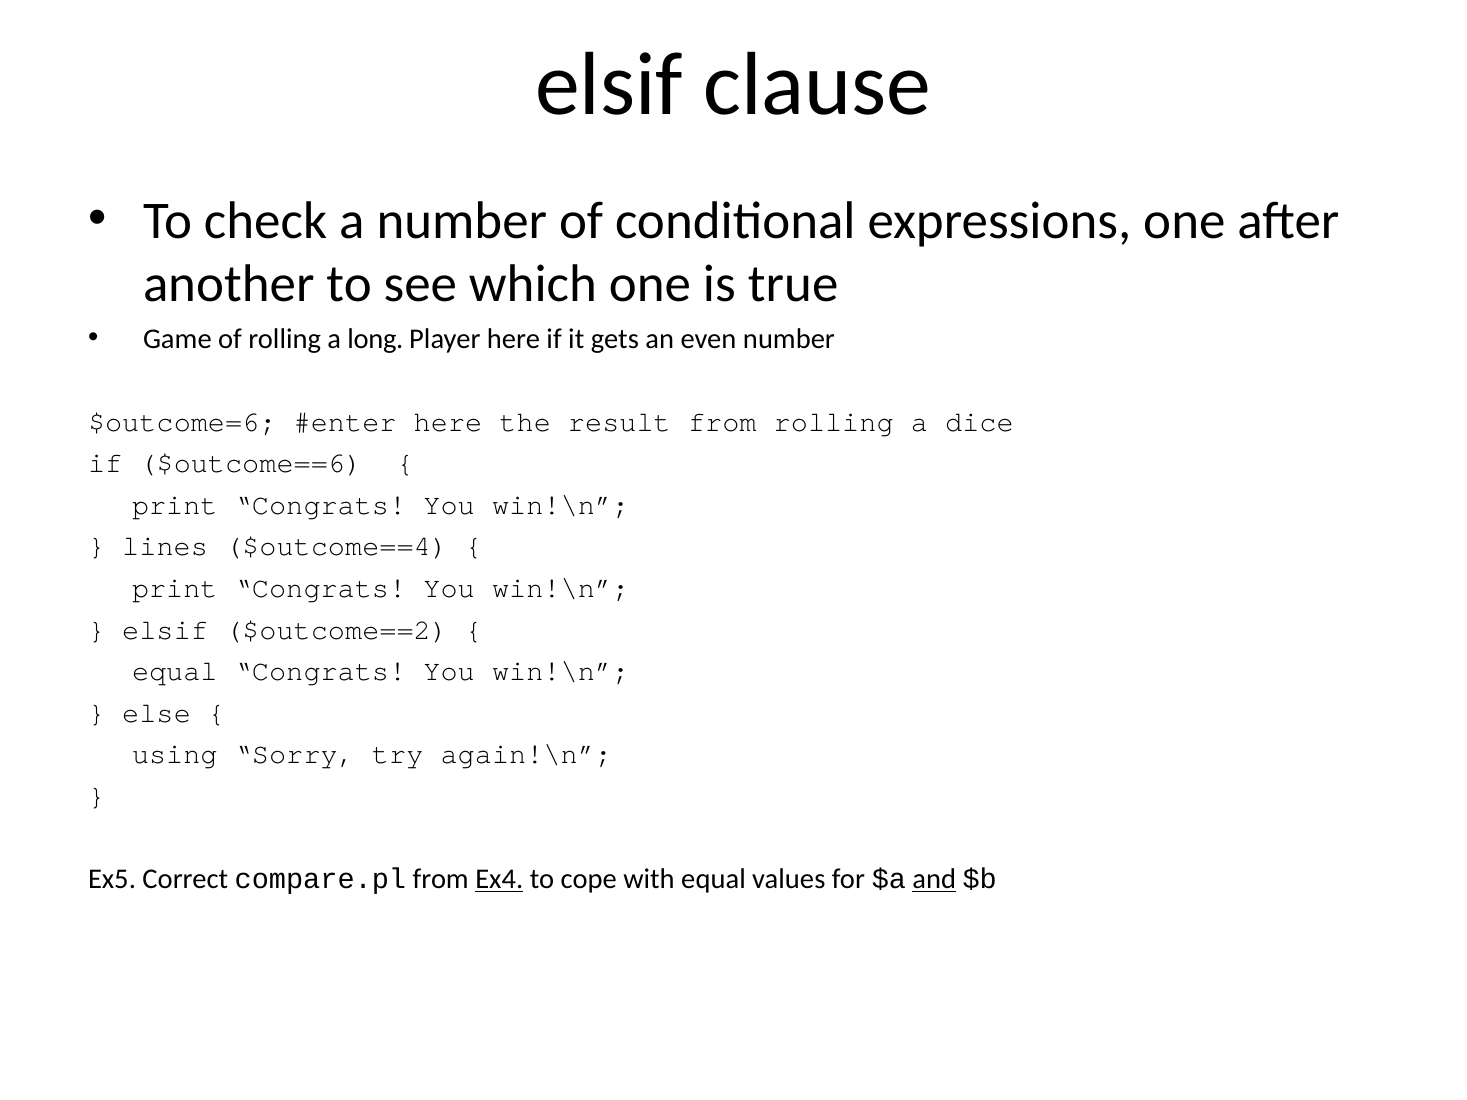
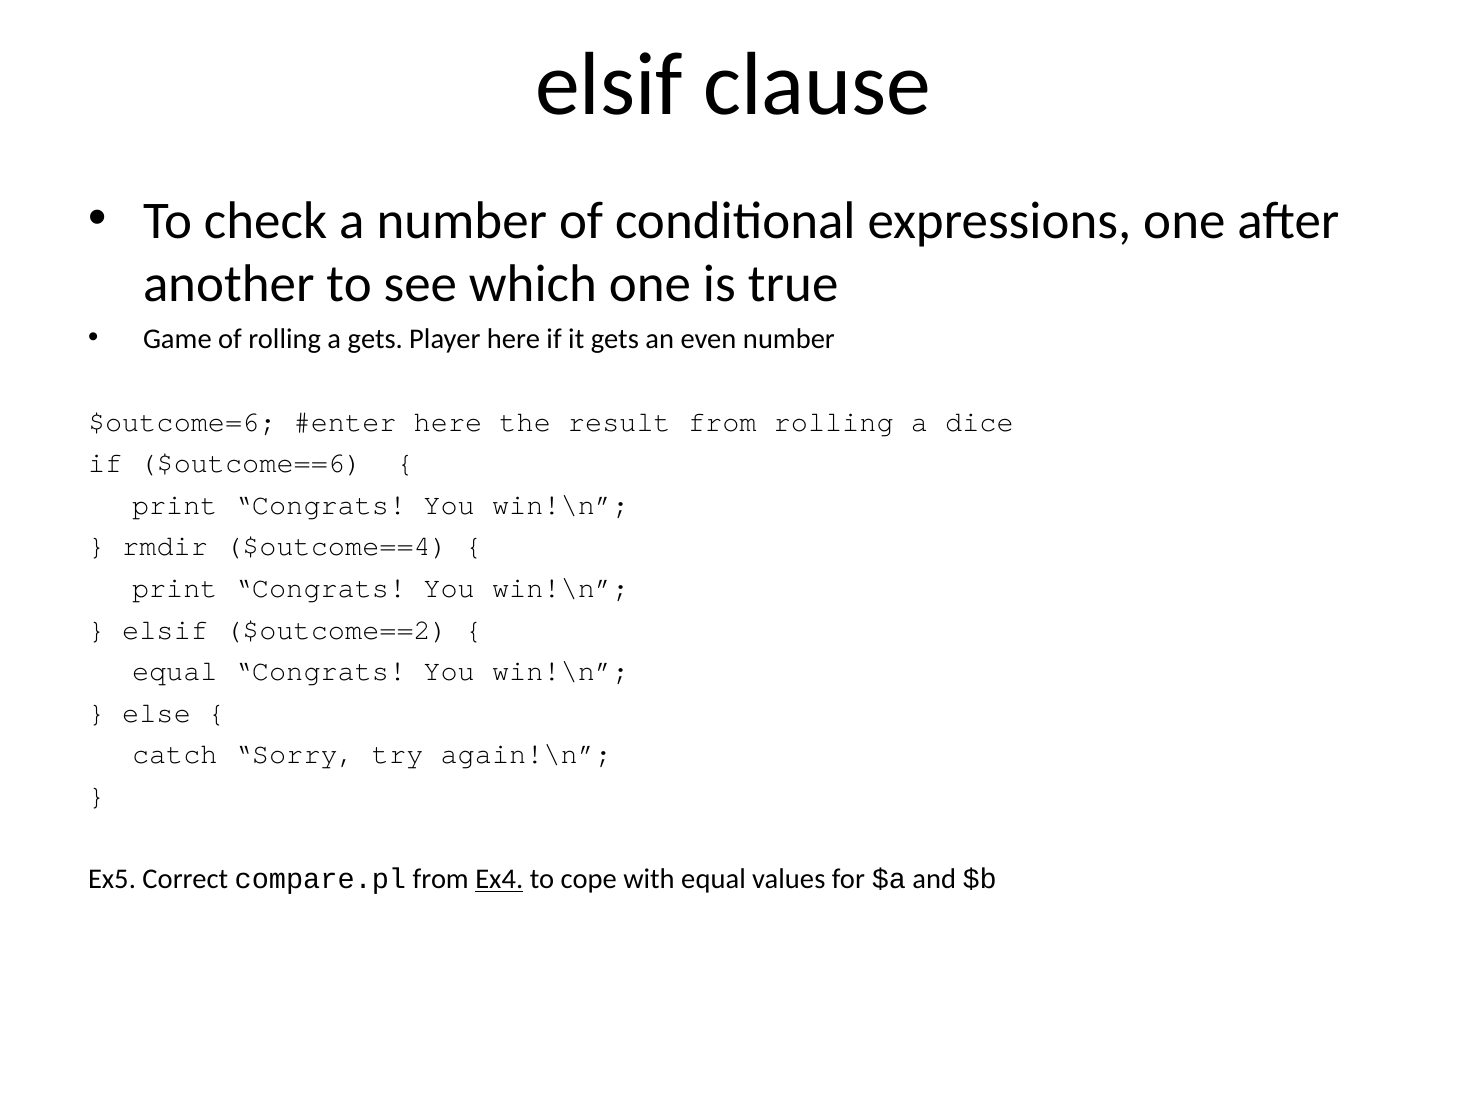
a long: long -> gets (375, 339)
lines: lines -> rmdir (165, 547)
using: using -> catch (175, 755)
and underline: present -> none (934, 879)
